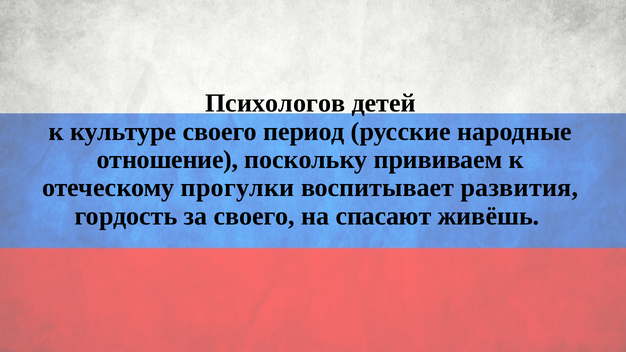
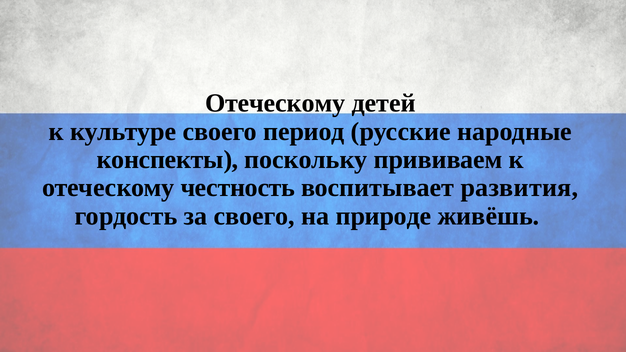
Психологов: Психологов -> Отеческому (275, 103)
отношение: отношение -> конспекты (168, 160)
прогулки: прогулки -> честность (238, 188)
спасают: спасают -> природе (384, 216)
